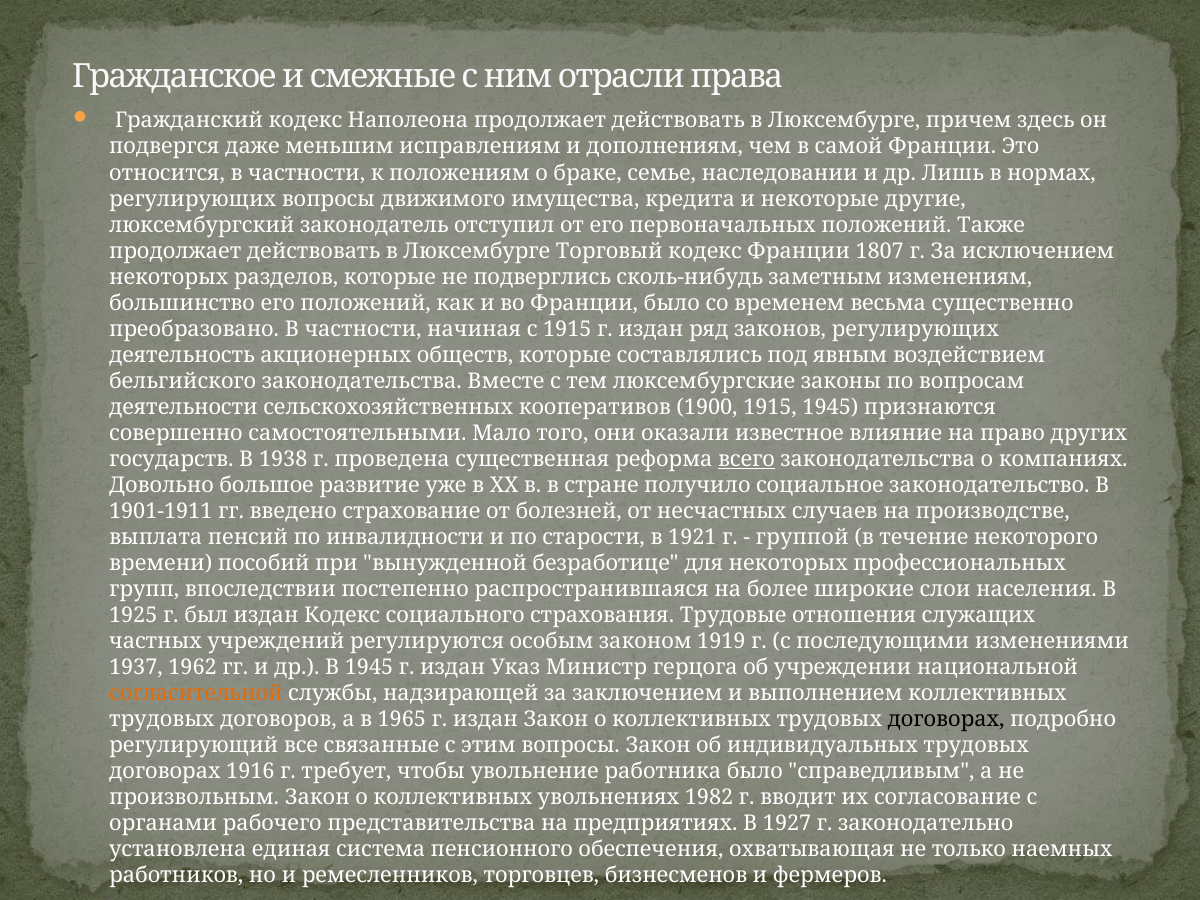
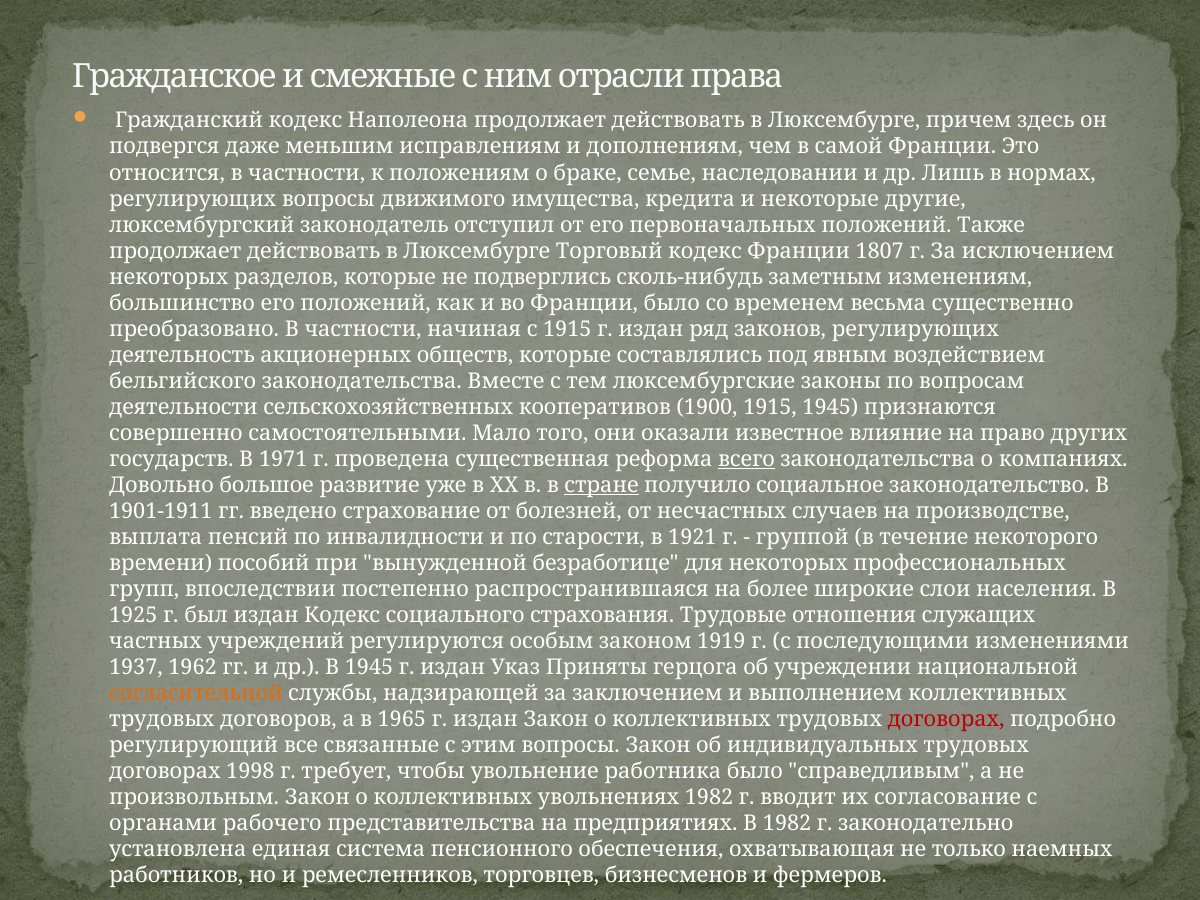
1938: 1938 -> 1971 (283, 459)
стране underline: none -> present (601, 485)
Указ Министр: Министр -> Приняты (597, 667)
договорах colour: black -> red (946, 720)
1916: 1916 -> 1998 (250, 772)
В 1927: 1927 -> 1982 (787, 824)
